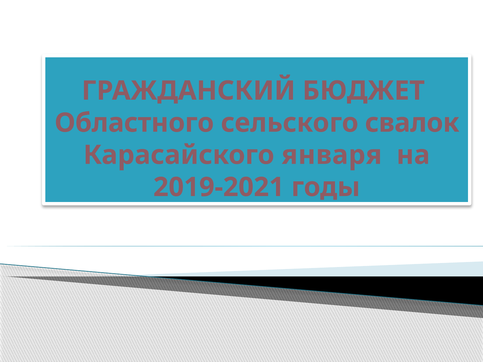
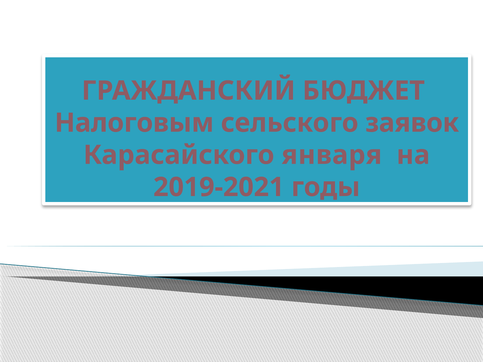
Областного: Областного -> Налоговым (134, 123)
свалок: свалок -> заявок (412, 123)
